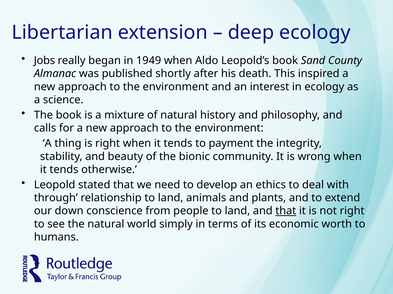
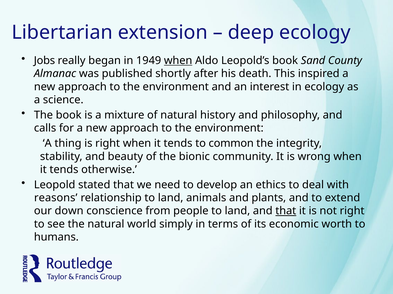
when underline: none -> present (178, 61)
payment: payment -> common (231, 144)
through: through -> reasons (56, 198)
